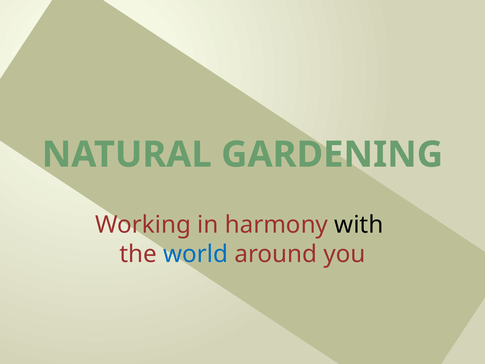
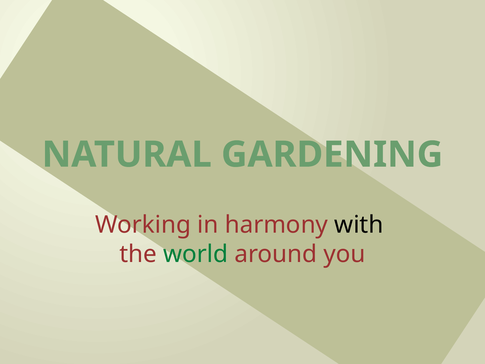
world colour: blue -> green (196, 254)
